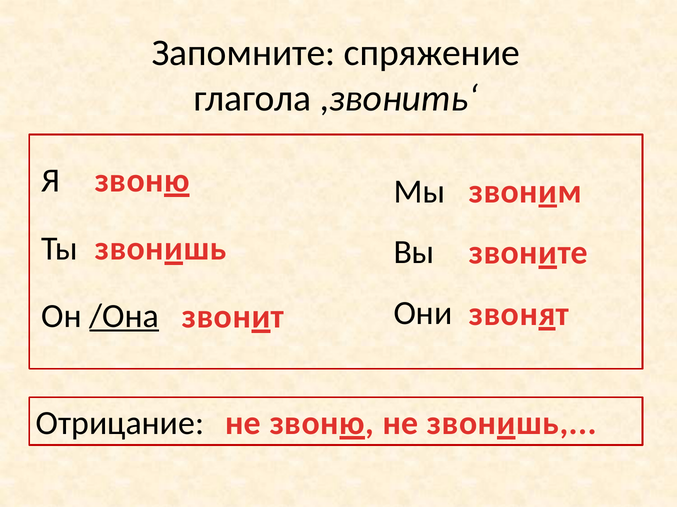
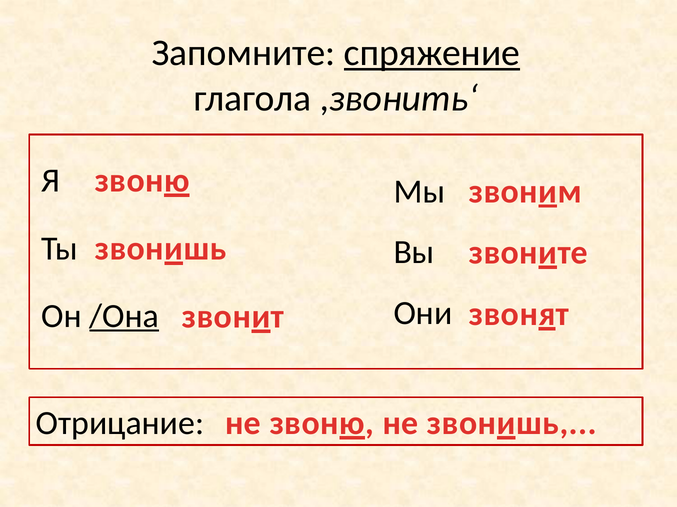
спряжение underline: none -> present (432, 53)
